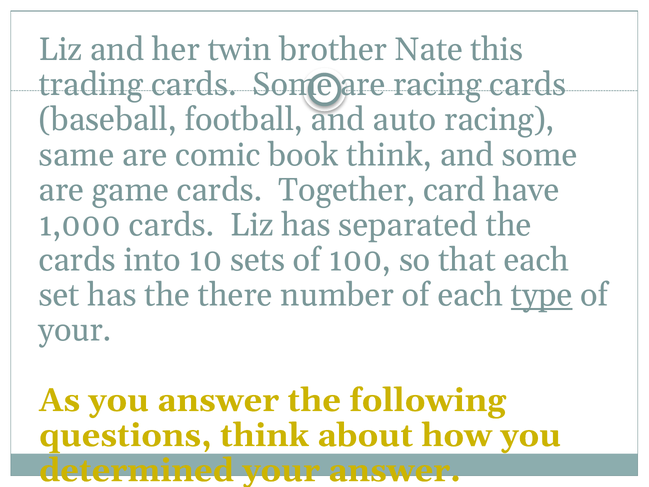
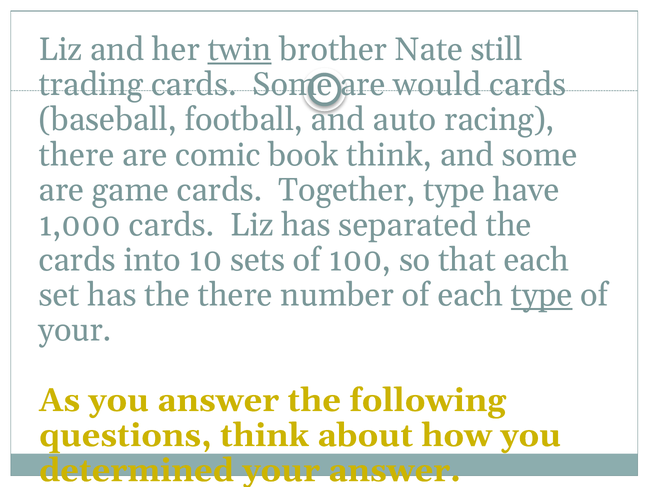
twin underline: none -> present (239, 50)
this: this -> still (497, 50)
are racing: racing -> would (437, 85)
same: same -> there (77, 155)
Together card: card -> type (454, 190)
